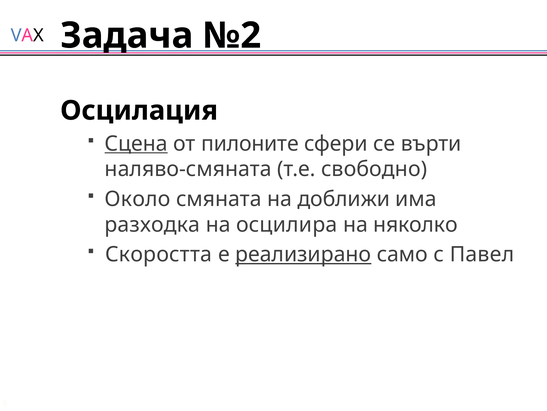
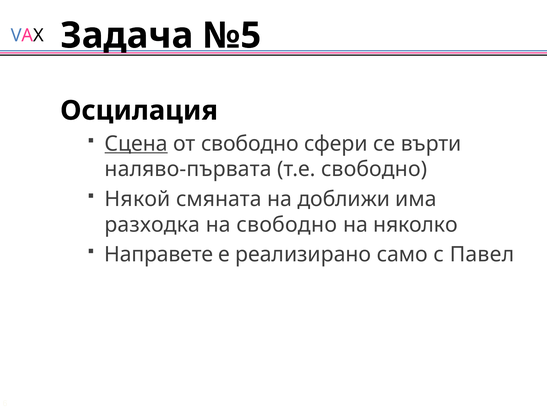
№2: №2 -> №5 (232, 35)
от пилоните: пилоните -> свободно (250, 143)
наляво-смяната: наляво-смяната -> наляво-първата (188, 169)
Около: Около -> Някой (138, 199)
на осцилира: осцилира -> свободно (287, 224)
Скоростта: Скоростта -> Направете (159, 254)
реализирано underline: present -> none (303, 254)
